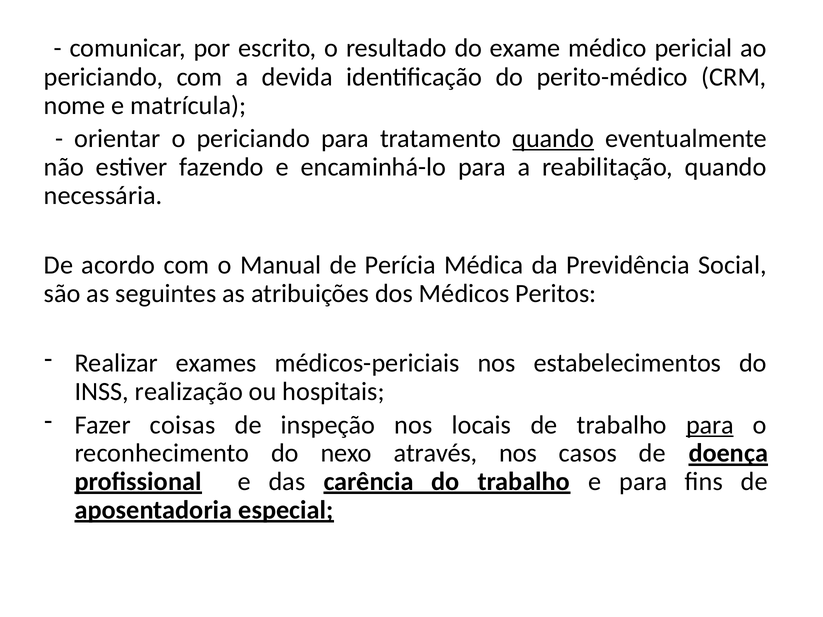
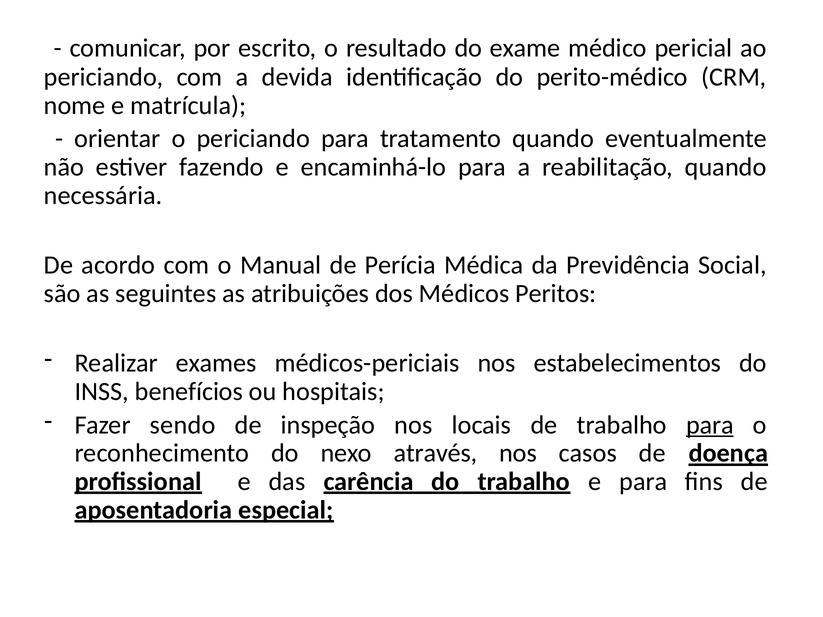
quando underline: present -> none (553, 139)
realização: realização -> benefícios (189, 392)
coisas: coisas -> sendo (183, 425)
